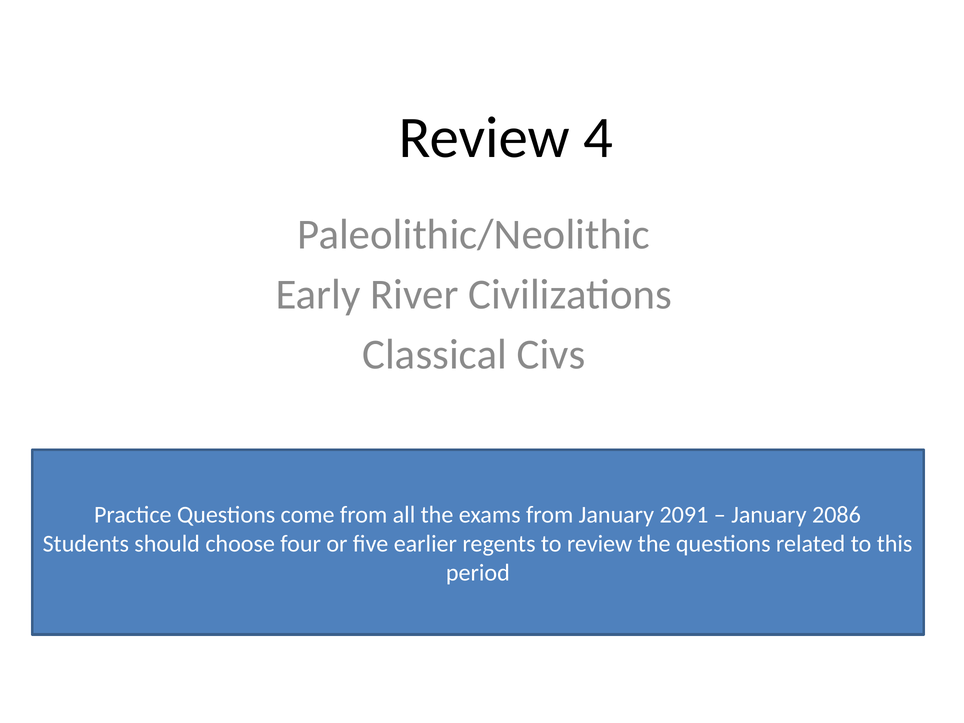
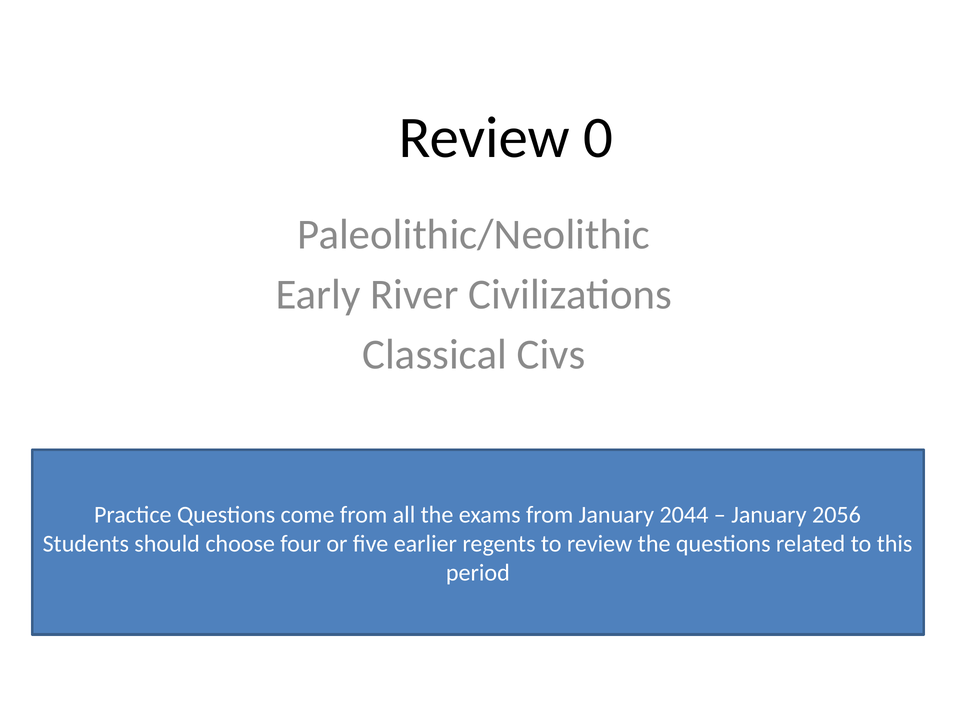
4: 4 -> 0 (598, 138)
2091: 2091 -> 2044 (684, 515)
2086: 2086 -> 2056 (836, 515)
